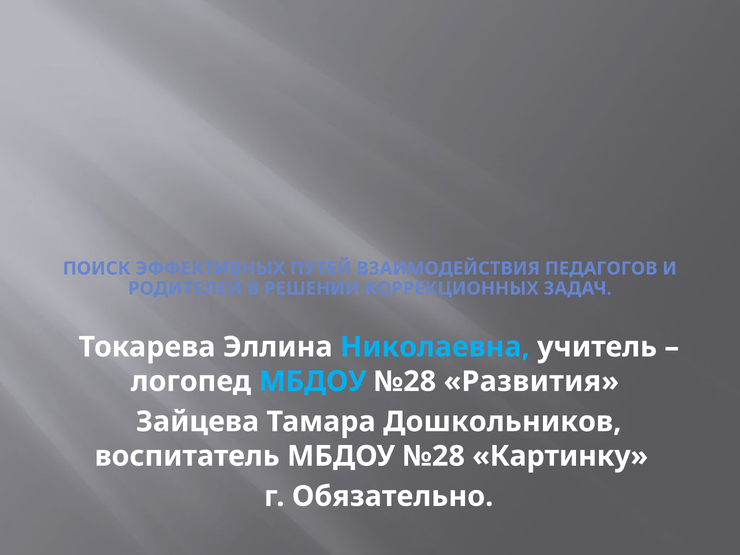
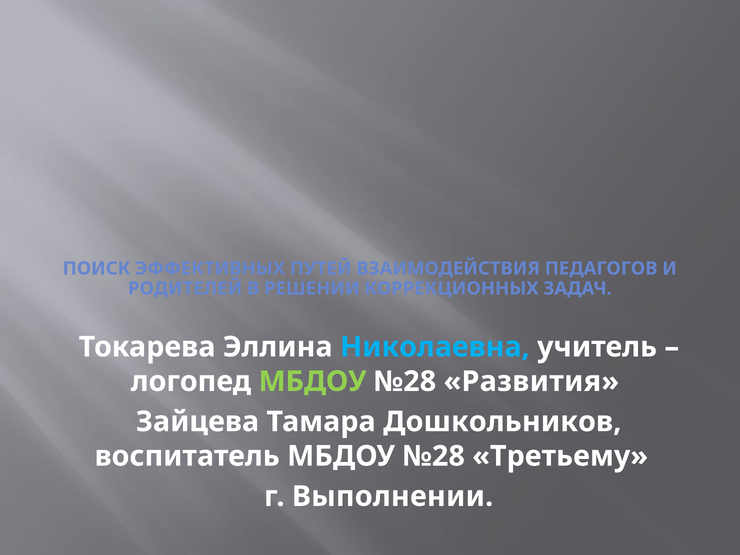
МБДОУ colour: light blue -> light green (313, 381)
Картинку: Картинку -> Третьему (560, 456)
Обязательно: Обязательно -> Выполнении (393, 496)
